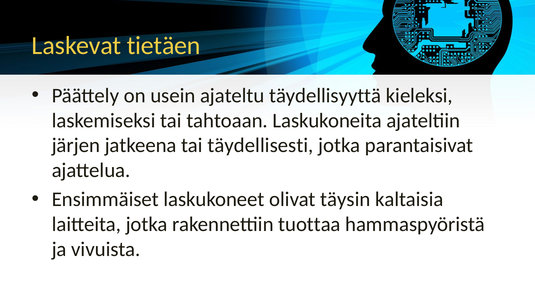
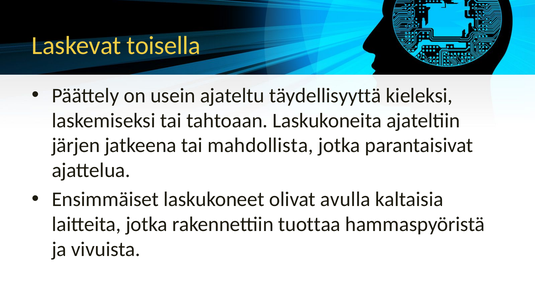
tietäen: tietäen -> toisella (164, 45)
täydellisesti: täydellisesti -> mahdollista (260, 145)
täysin: täysin -> avulla (345, 199)
